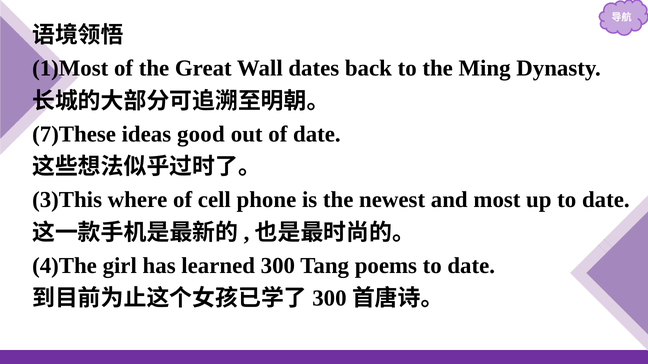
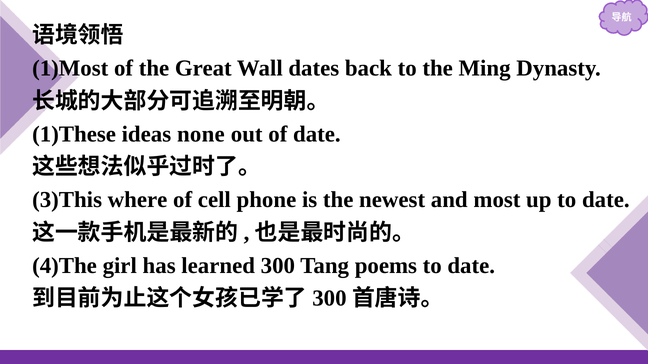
7)These: 7)These -> 1)These (74, 134)
good: good -> none (201, 134)
